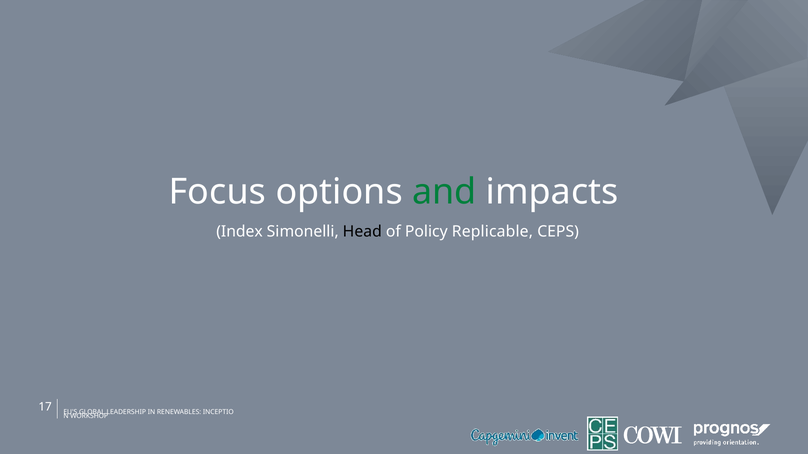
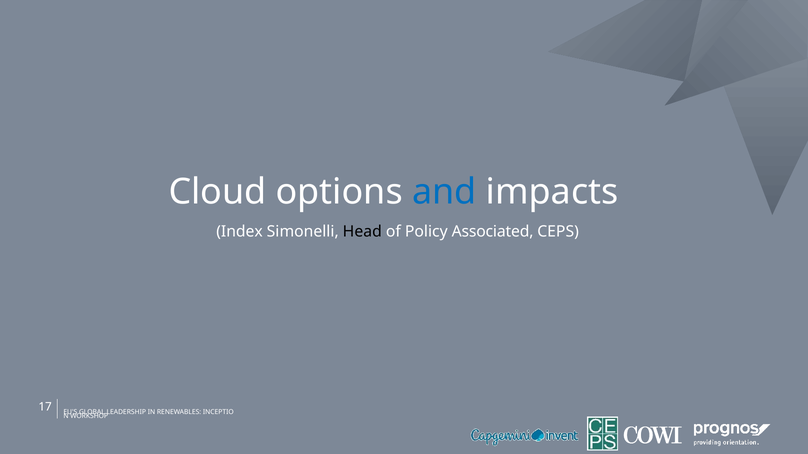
Focus: Focus -> Cloud (217, 192)
and colour: green -> blue (444, 192)
Replicable: Replicable -> Associated (493, 232)
